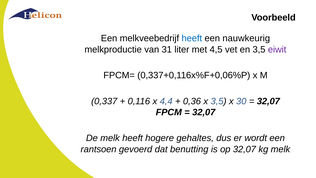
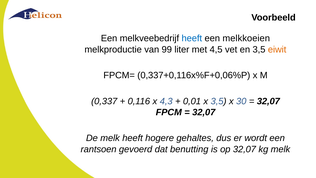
nauwkeurig: nauwkeurig -> melkkoeien (246, 38)
31: 31 -> 99 (167, 49)
eiwit colour: purple -> orange (277, 49)
4,4: 4,4 -> 4,3 (166, 101)
0,36: 0,36 -> 0,01 (192, 101)
